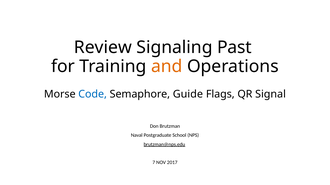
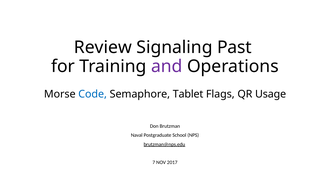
and colour: orange -> purple (167, 66)
Guide: Guide -> Tablet (188, 94)
Signal: Signal -> Usage (271, 94)
